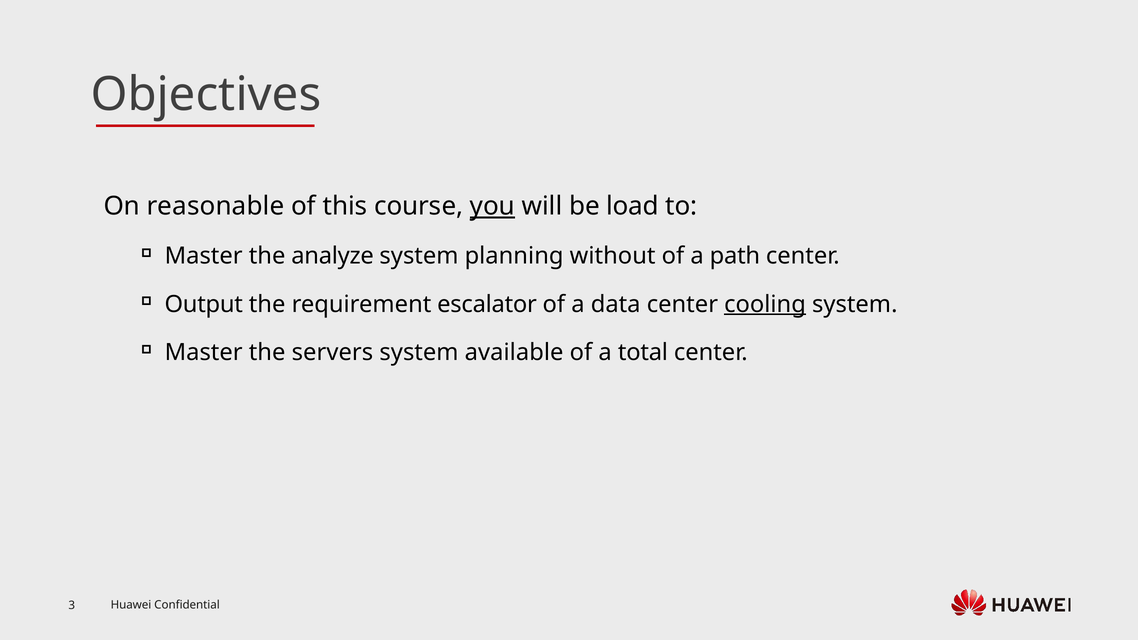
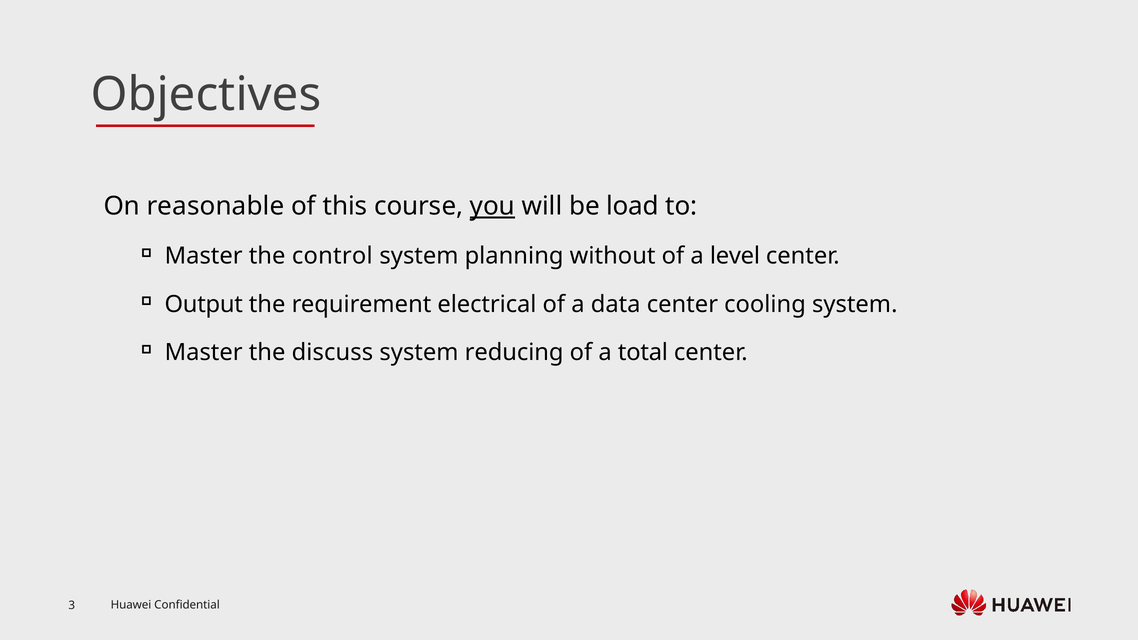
analyze: analyze -> control (332, 256)
path: path -> level (735, 256)
escalator: escalator -> electrical (487, 304)
cooling underline: present -> none (765, 304)
servers: servers -> discuss (332, 353)
available: available -> reducing (514, 353)
